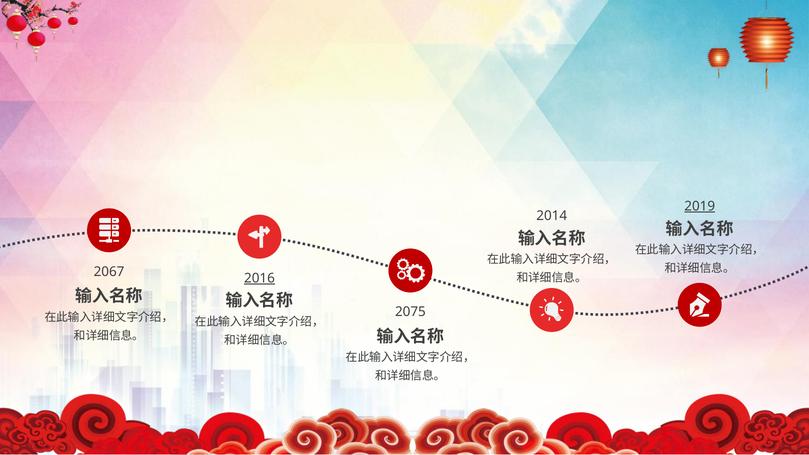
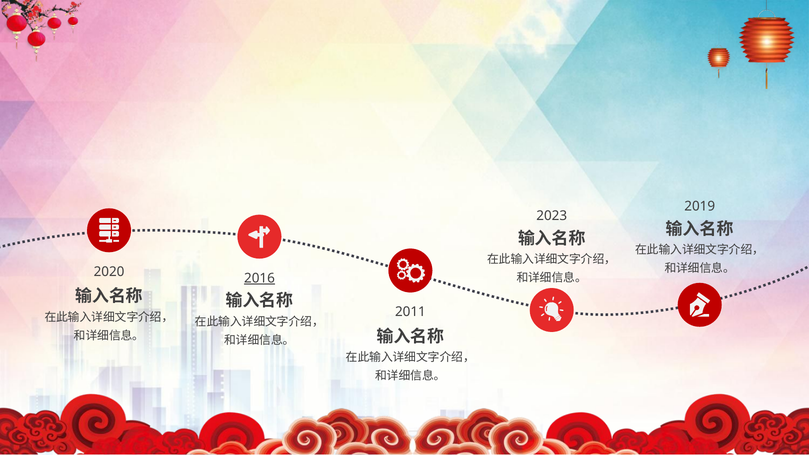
2019 underline: present -> none (700, 206)
2014: 2014 -> 2023 (552, 216)
2067: 2067 -> 2020 (109, 272)
2075: 2075 -> 2011 (410, 312)
